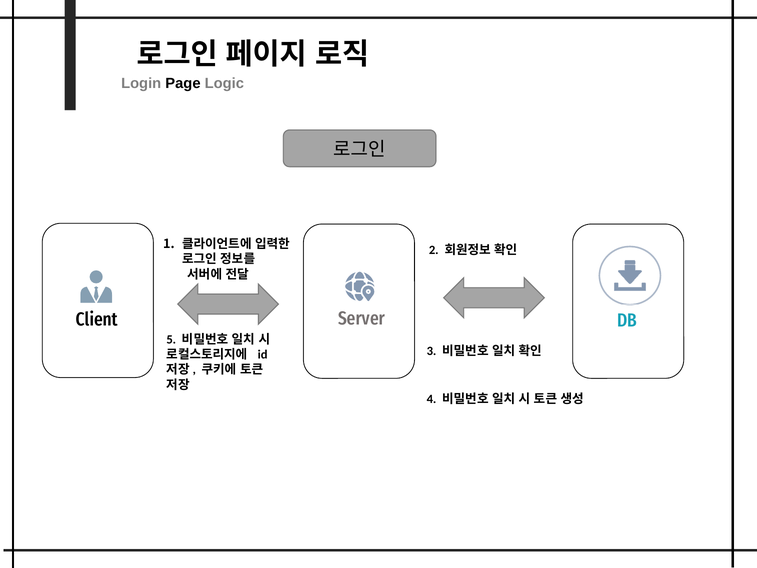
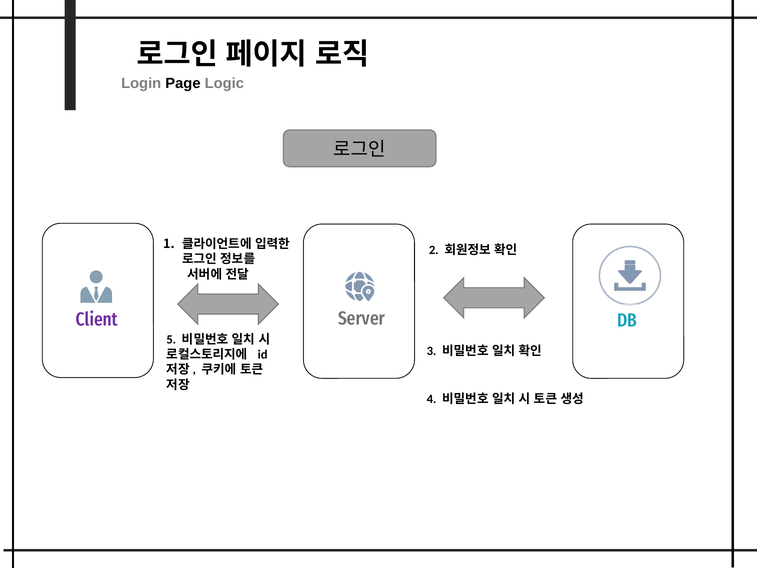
Client colour: black -> purple (97, 320)
